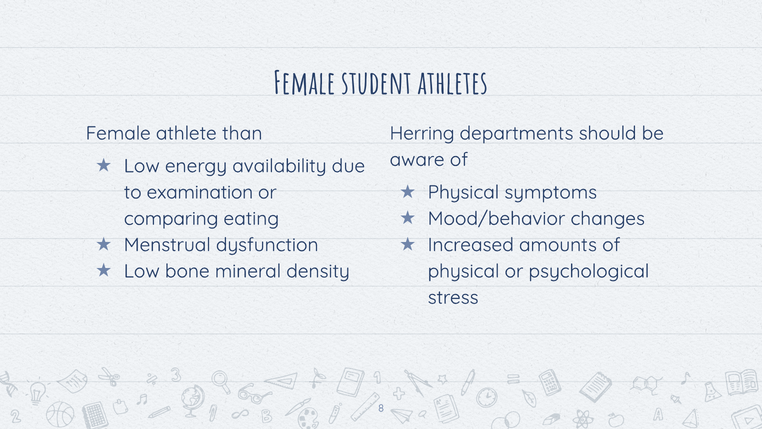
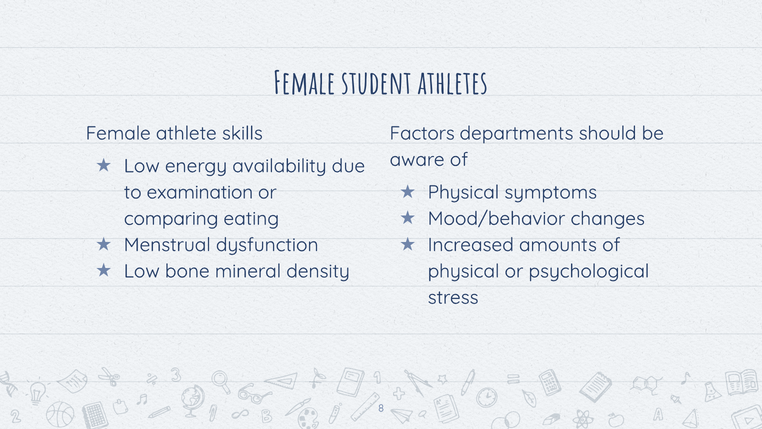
than: than -> skills (242, 133)
Herring: Herring -> Factors (422, 133)
